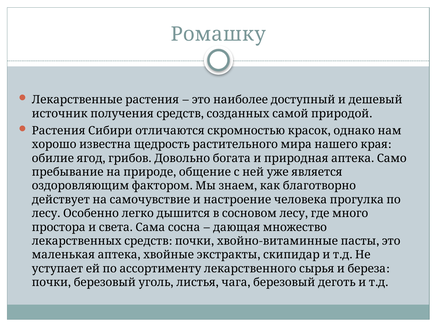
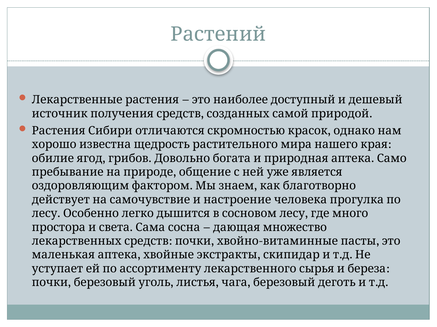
Ромашку: Ромашку -> Растений (218, 34)
